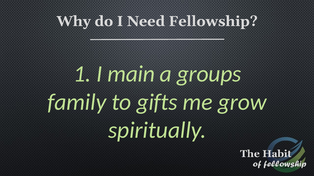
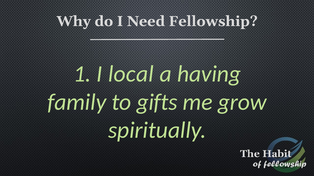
main: main -> local (131, 74)
groups: groups -> having (209, 74)
